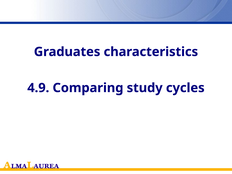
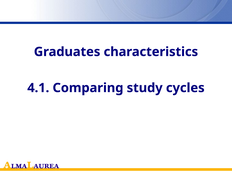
4.9: 4.9 -> 4.1 (38, 88)
